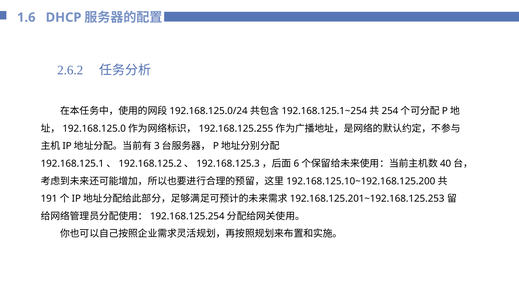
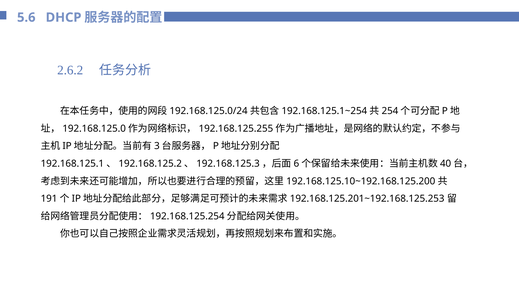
1.6: 1.6 -> 5.6 (26, 17)
